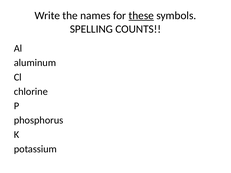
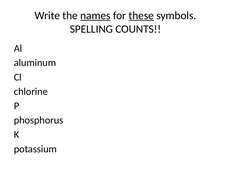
names underline: none -> present (95, 16)
